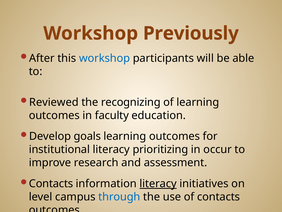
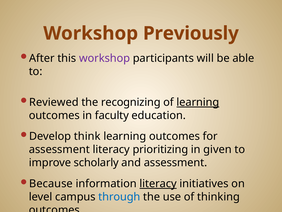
workshop colour: blue -> purple (105, 58)
learning underline: none -> present (198, 102)
goals: goals -> think (87, 136)
institutional: institutional -> assessment (59, 149)
occur: occur -> given (218, 149)
research: research -> scholarly (96, 162)
Contacts: Contacts -> Because (51, 183)
of contacts: contacts -> thinking (219, 196)
